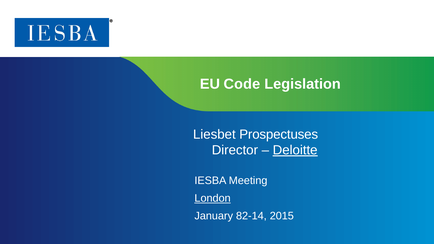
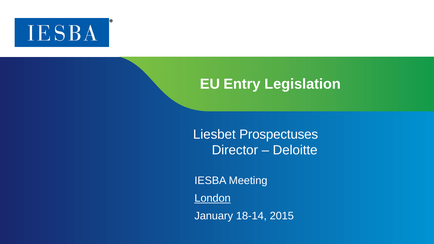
Code: Code -> Entry (242, 84)
Deloitte underline: present -> none (295, 150)
82-14: 82-14 -> 18-14 (251, 216)
